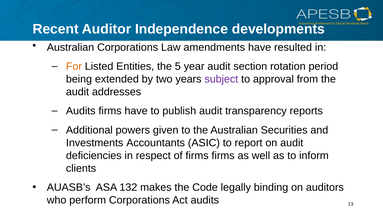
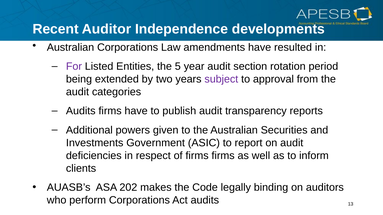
For colour: orange -> purple (74, 67)
addresses: addresses -> categories (117, 92)
Accountants: Accountants -> Government (156, 143)
132: 132 -> 202 (128, 188)
